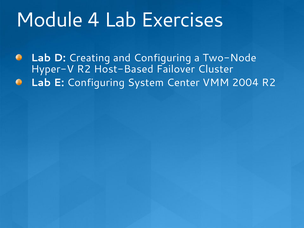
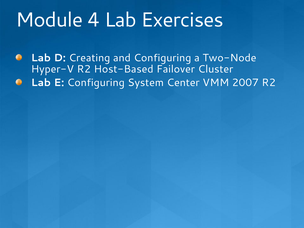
2004: 2004 -> 2007 (245, 83)
